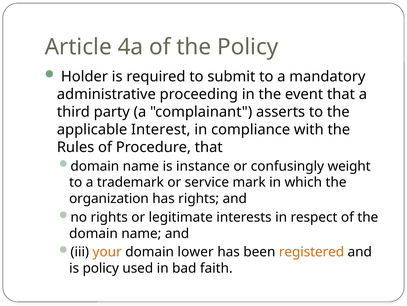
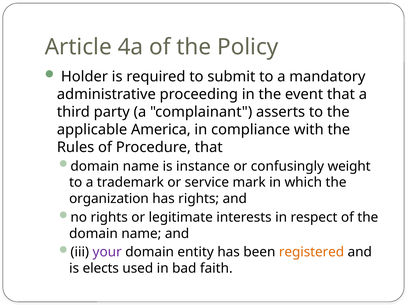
Interest: Interest -> America (161, 129)
your colour: orange -> purple (107, 251)
lower: lower -> entity (196, 251)
is policy: policy -> elects (101, 268)
